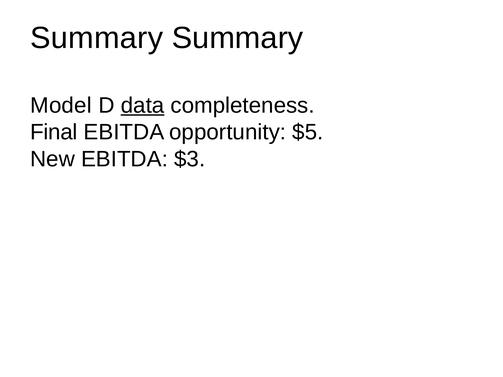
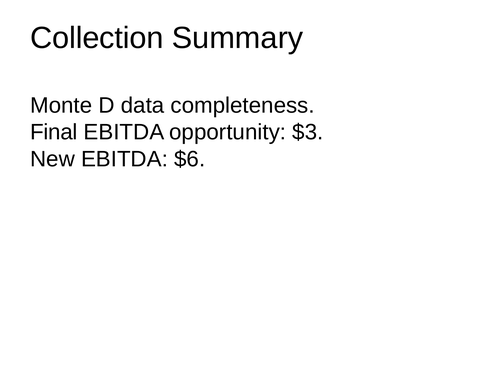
Summary: Summary -> Collection (97, 38)
Model: Model -> Monte (61, 105)
data underline: present -> none (143, 105)
$5: $5 -> $3 (308, 132)
$3: $3 -> $6 (190, 159)
